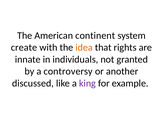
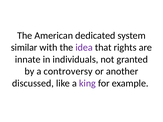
continent: continent -> dedicated (95, 36)
create: create -> similar (24, 48)
idea colour: orange -> purple (84, 48)
